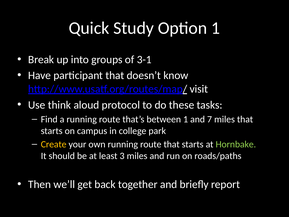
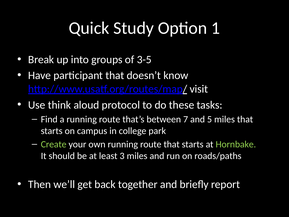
3-1: 3-1 -> 3-5 (144, 60)
between 1: 1 -> 7 (186, 119)
7: 7 -> 5 (210, 119)
Create colour: yellow -> light green (54, 144)
